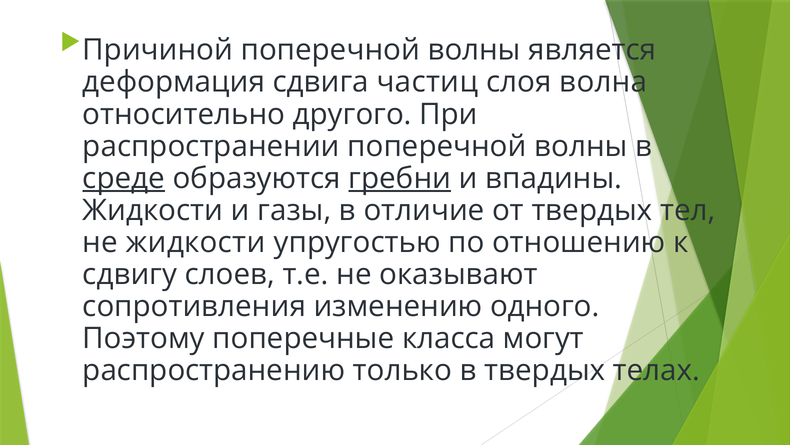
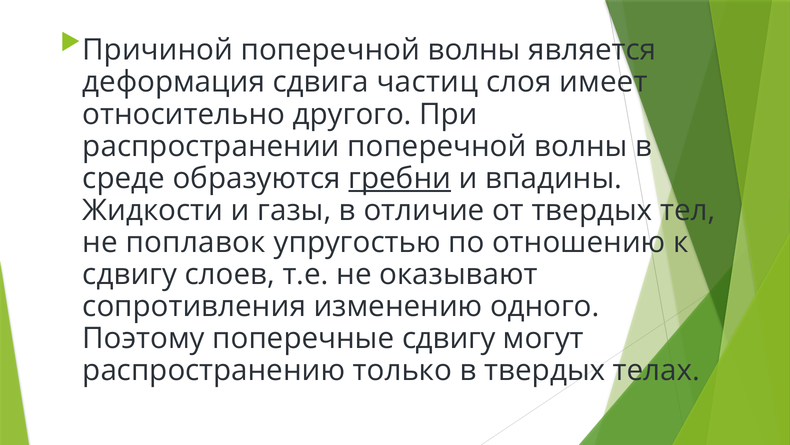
волна: волна -> имеет (603, 82)
среде underline: present -> none (124, 178)
не жидкости: жидкости -> поплавок (196, 242)
поперечные класса: класса -> сдвигу (449, 338)
